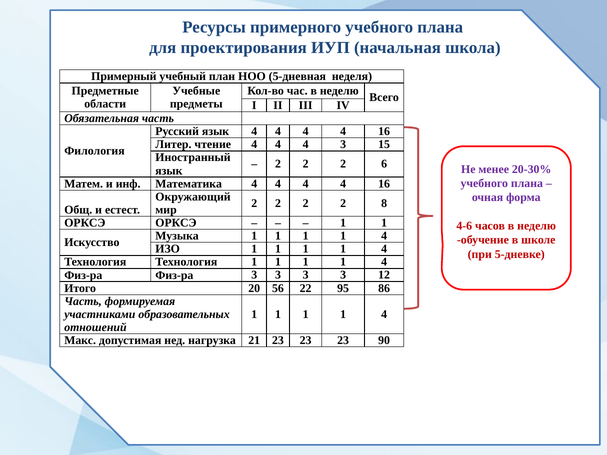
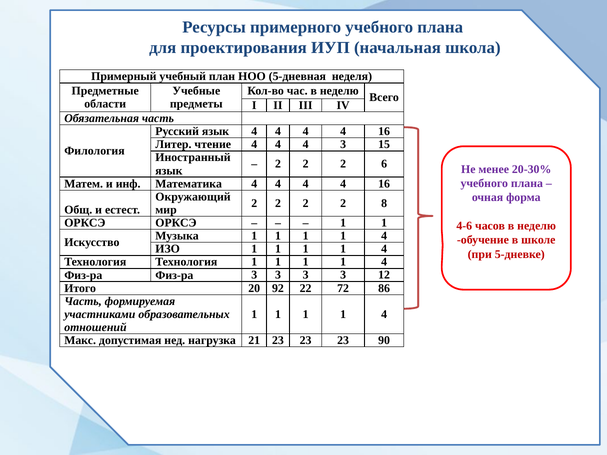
56: 56 -> 92 (278, 288)
95: 95 -> 72 (343, 288)
